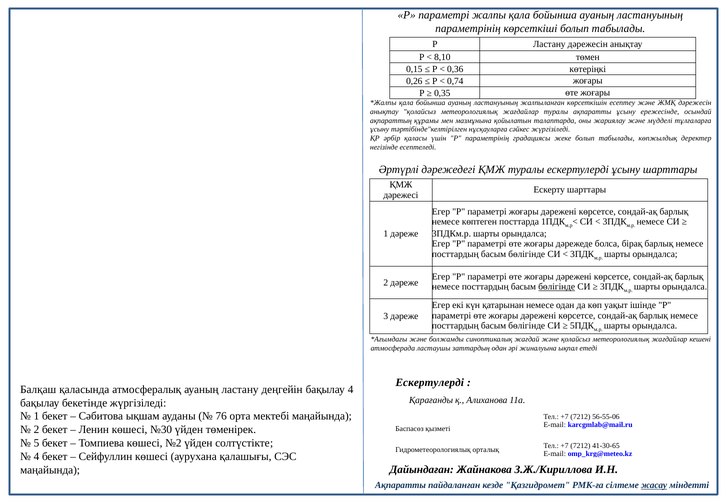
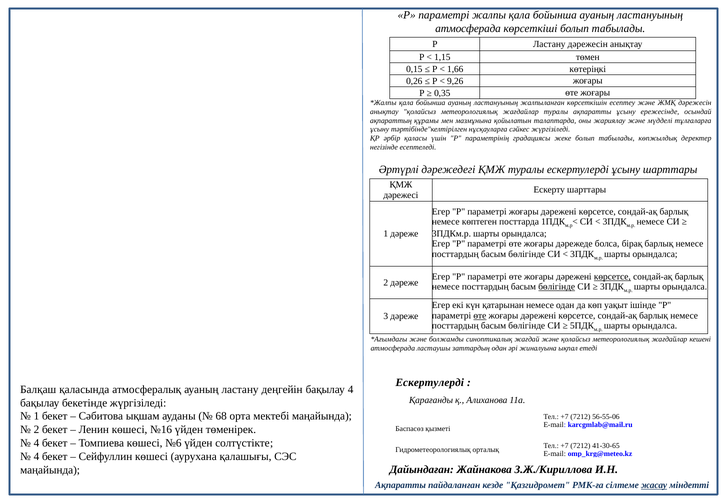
параметрінің: параметрінің -> атмосферада (468, 29)
8,10: 8,10 -> 1,15 (442, 57)
0,36: 0,36 -> 1,66 (455, 69)
0,74: 0,74 -> 9,26 (455, 81)
көрсетсе underline: none -> present (612, 277)
өте underline: none -> present (480, 316)
76: 76 -> 68 (221, 417)
№30: №30 -> №16 (161, 430)
5: 5 -> 4 (36, 443)
№2: №2 -> №6 (173, 443)
